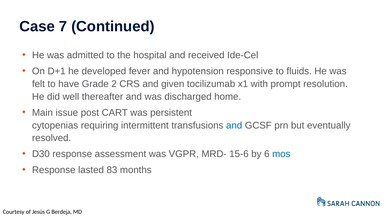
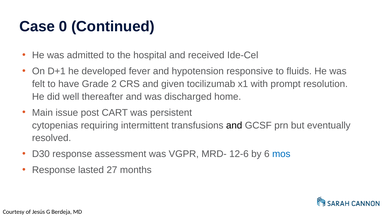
7: 7 -> 0 (63, 26)
and colour: blue -> black (234, 125)
15-6: 15-6 -> 12-6 (239, 154)
83: 83 -> 27 (112, 170)
